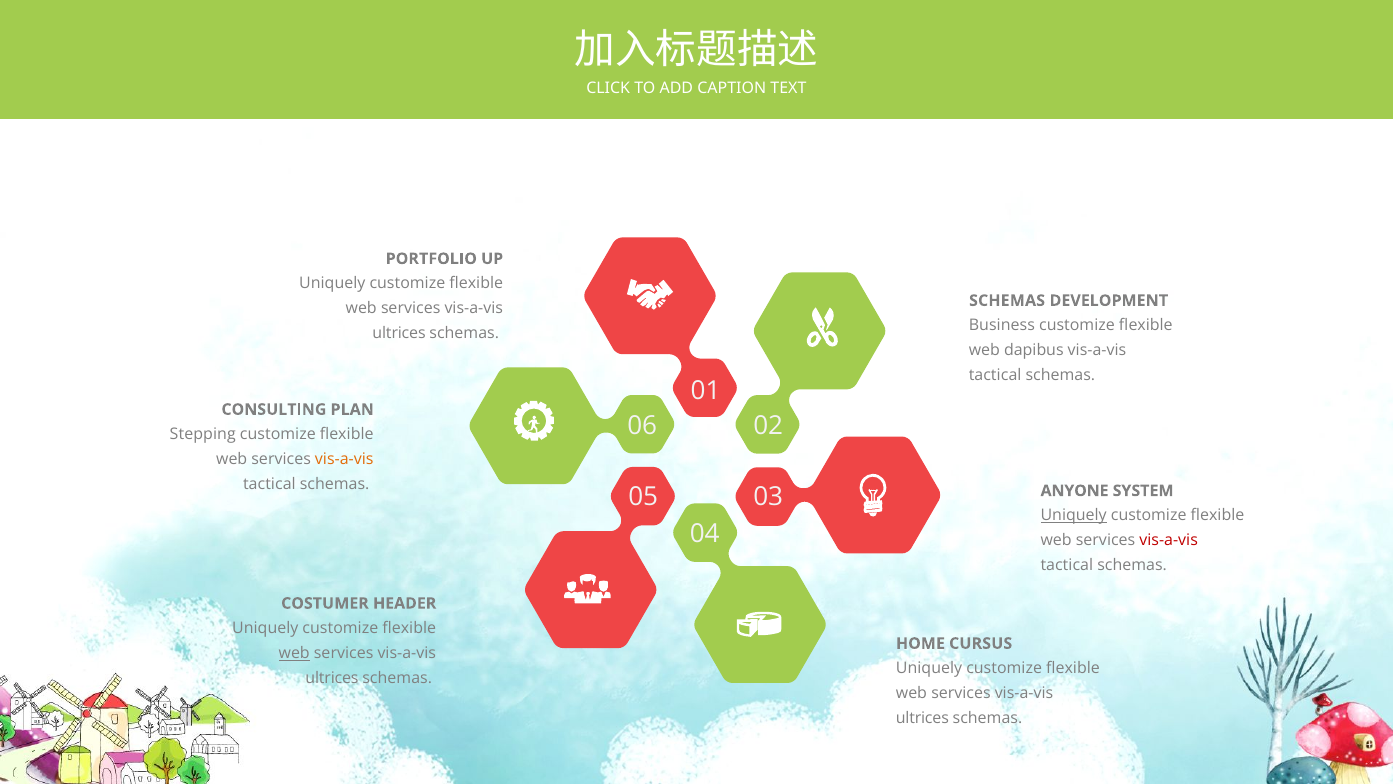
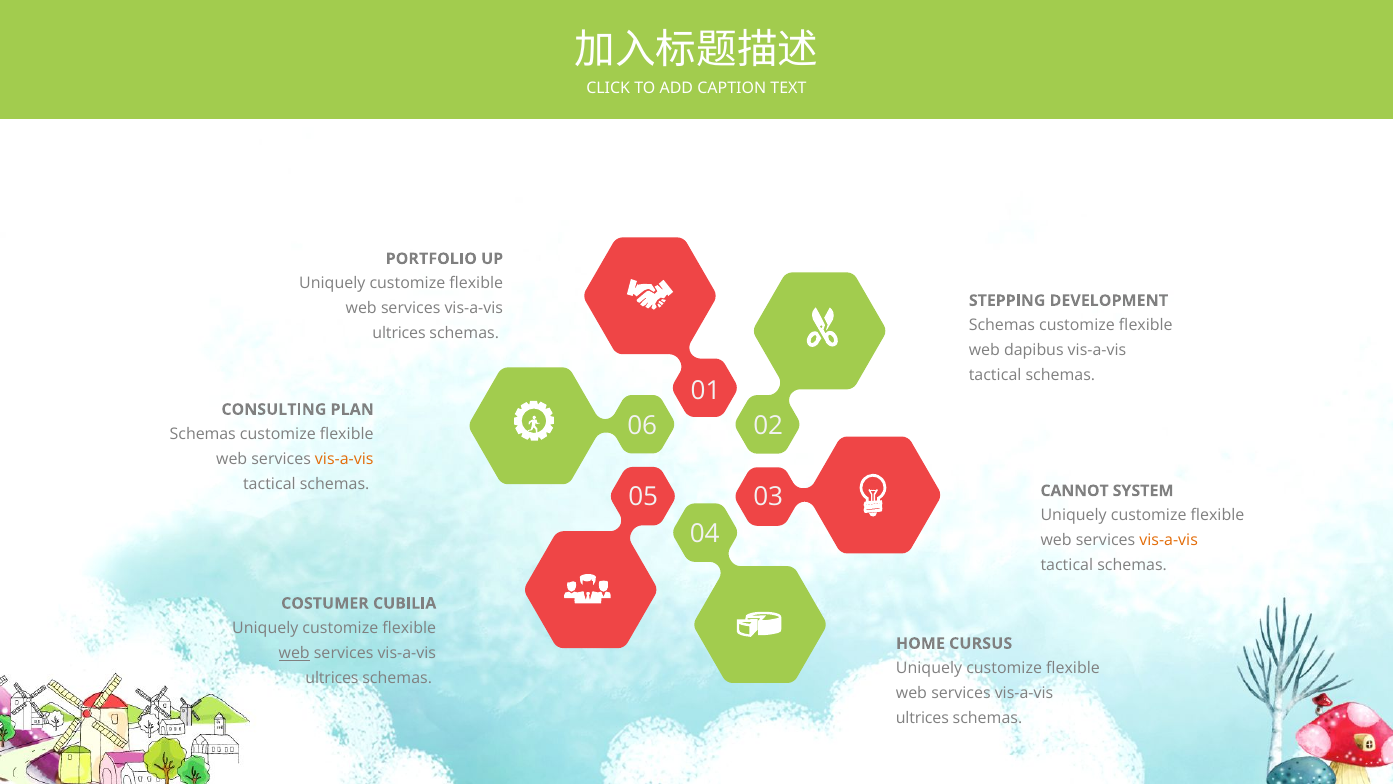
SCHEMAS: SCHEMAS -> STEPPING (1007, 301)
Business: Business -> Schemas (1002, 325)
Stepping: Stepping -> Schemas (203, 434)
ANYONE: ANYONE -> CANNOT (1075, 491)
Uniquely underline: present -> none (1074, 516)
vis-a-vis colour: red -> orange (1169, 540)
HEADER: HEADER -> CUBILIA (405, 603)
